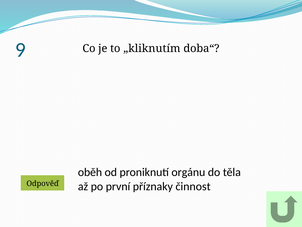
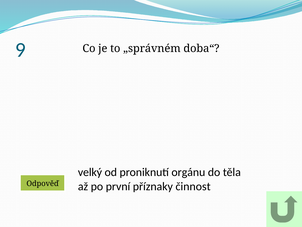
„kliknutím: „kliknutím -> „správném (152, 48)
oběh: oběh -> velký (90, 172)
